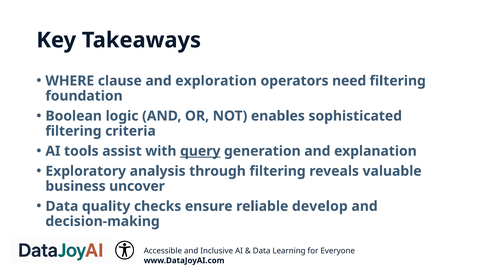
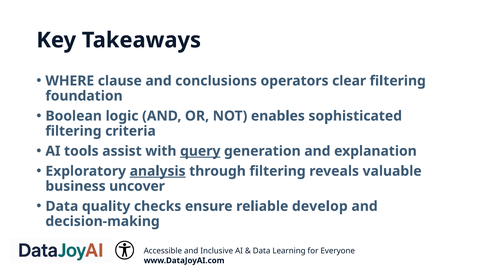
exploration: exploration -> conclusions (216, 81)
need: need -> clear (349, 81)
analysis underline: none -> present (158, 171)
